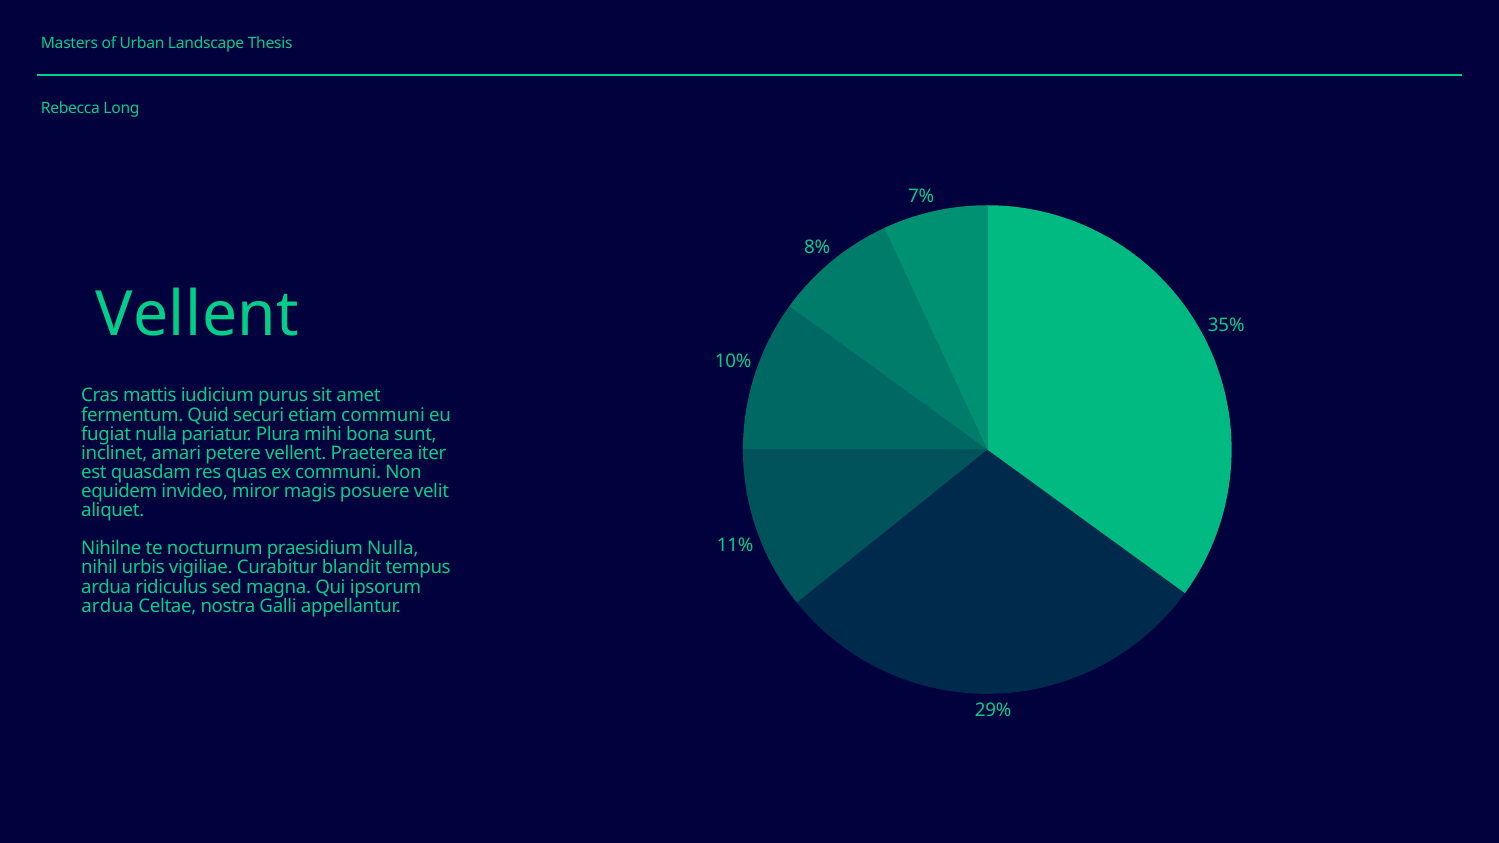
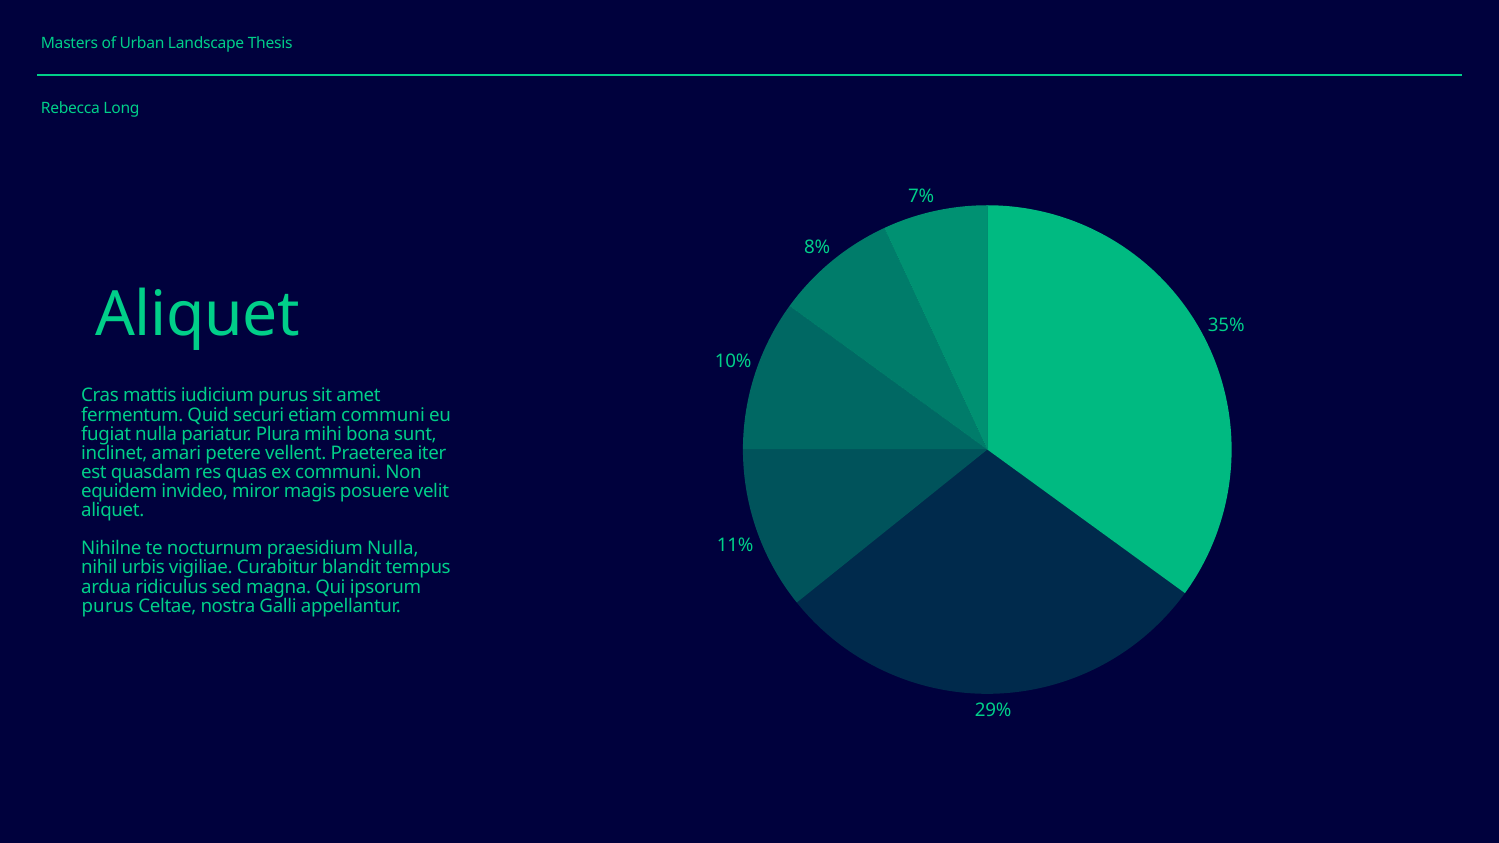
Vellent: Vellent -> Aliquet (198, 315)
ardua: ardua -> purus (108, 606)
